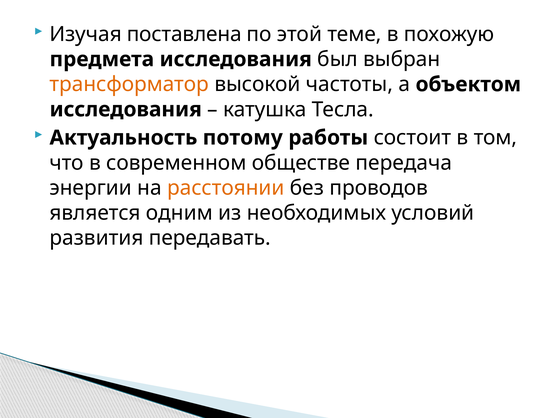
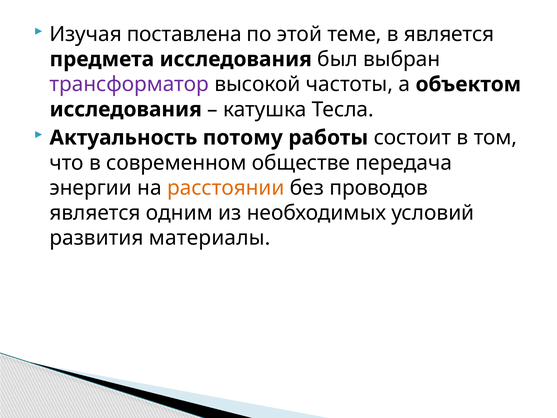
в похожую: похожую -> является (449, 34)
трансформатор colour: orange -> purple (129, 84)
передавать: передавать -> материалы (210, 238)
